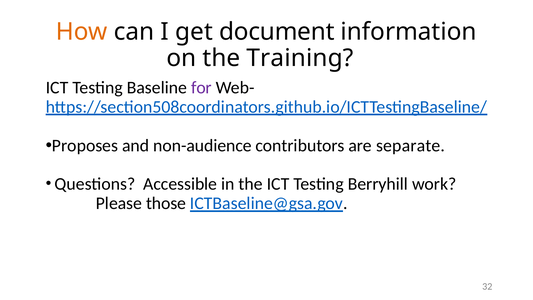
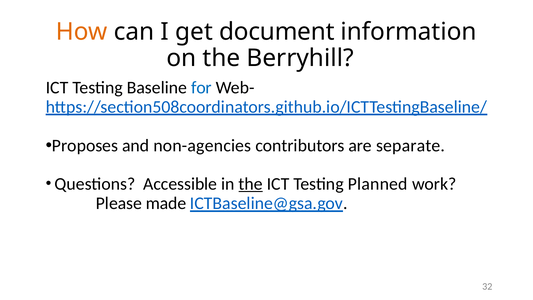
Training: Training -> Berryhill (300, 58)
for colour: purple -> blue (201, 87)
non-audience: non-audience -> non-agencies (202, 145)
the underline: none -> present (251, 184)
Berryhill: Berryhill -> Planned (378, 184)
those: those -> made (166, 203)
